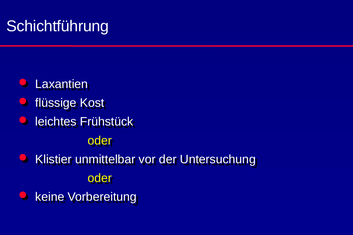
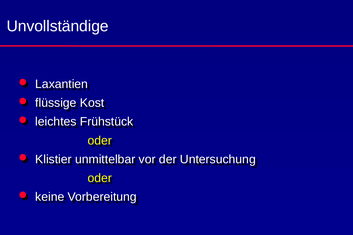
Schichtführung: Schichtführung -> Unvollständige (58, 26)
